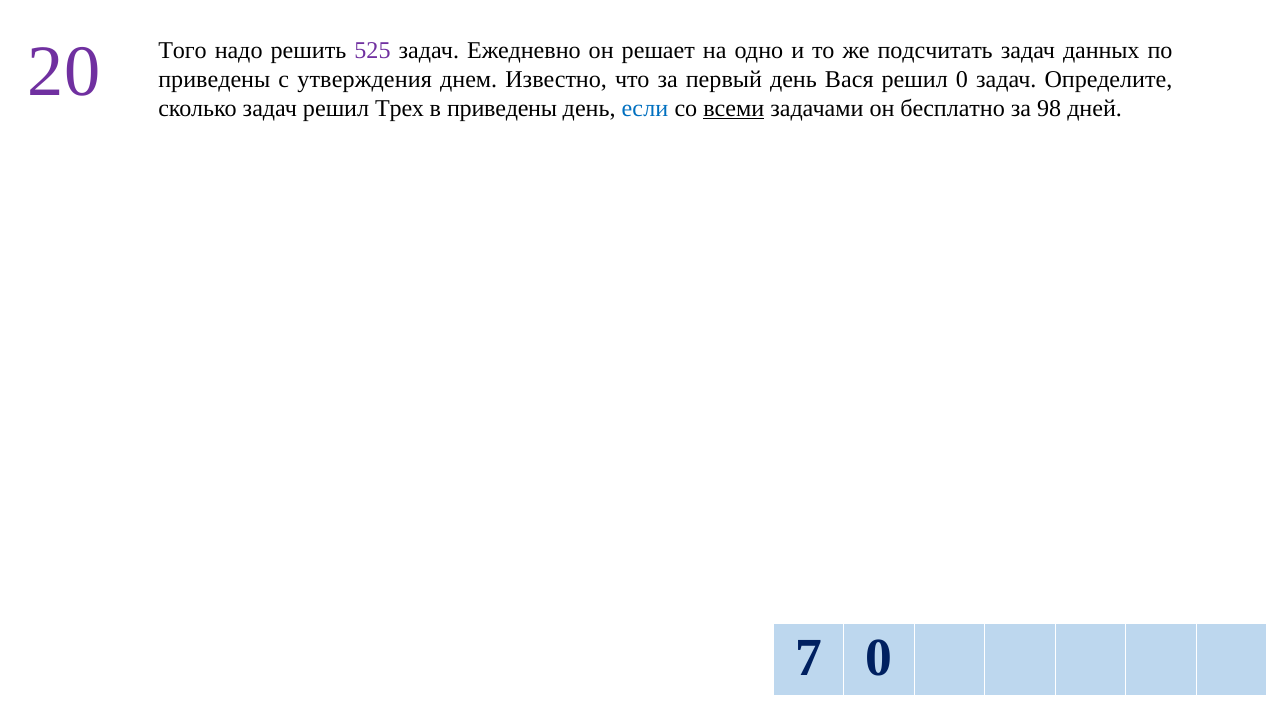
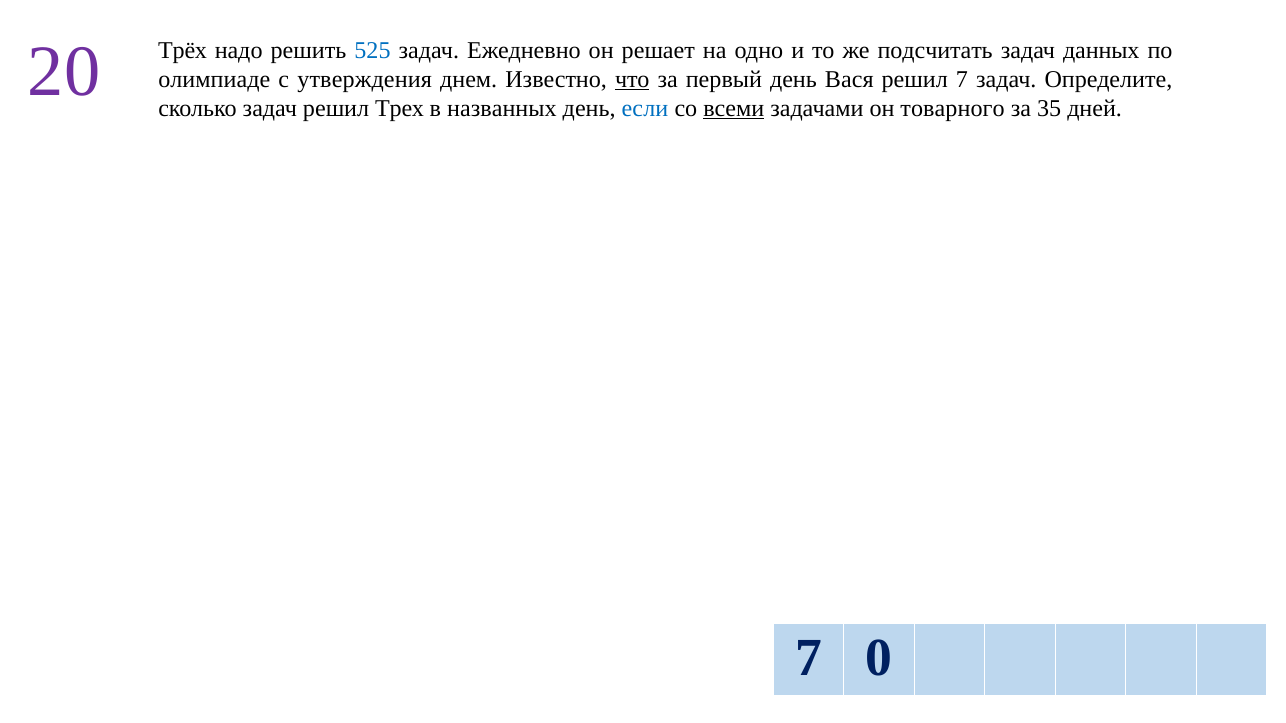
Того: Того -> Трёх (183, 50)
525 colour: purple -> blue (373, 50)
приведены: приведены -> олимпиаде (214, 79)
что underline: none -> present (632, 79)
решил 0: 0 -> 7 (962, 79)
в приведены: приведены -> названных (502, 108)
бесплатно: бесплатно -> товарного (953, 108)
98: 98 -> 35 (1049, 108)
